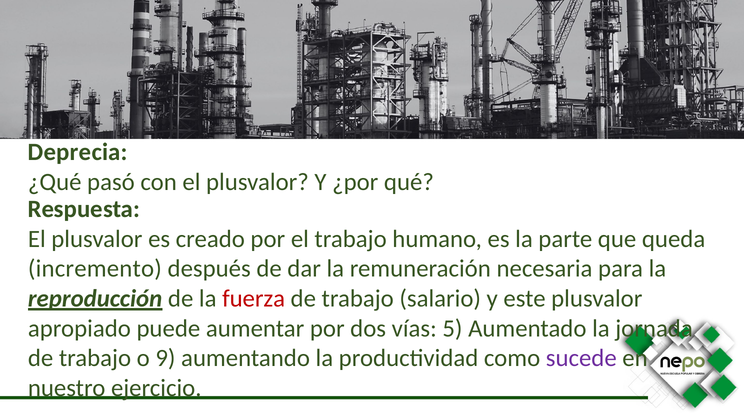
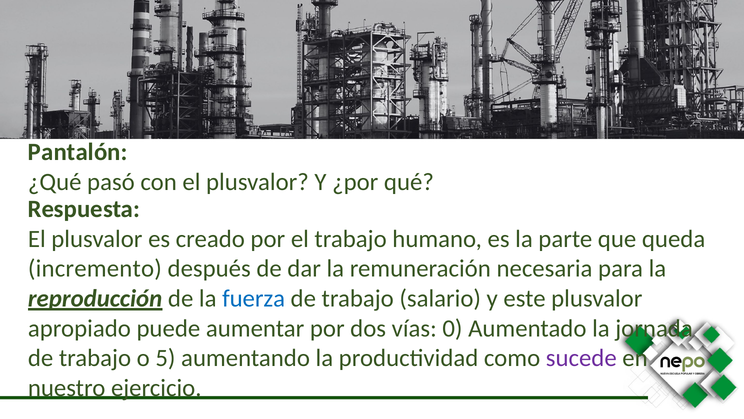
Deprecia: Deprecia -> Pantalón (78, 152)
fuerza colour: red -> blue (254, 298)
5: 5 -> 0 (452, 328)
9: 9 -> 5 (165, 358)
